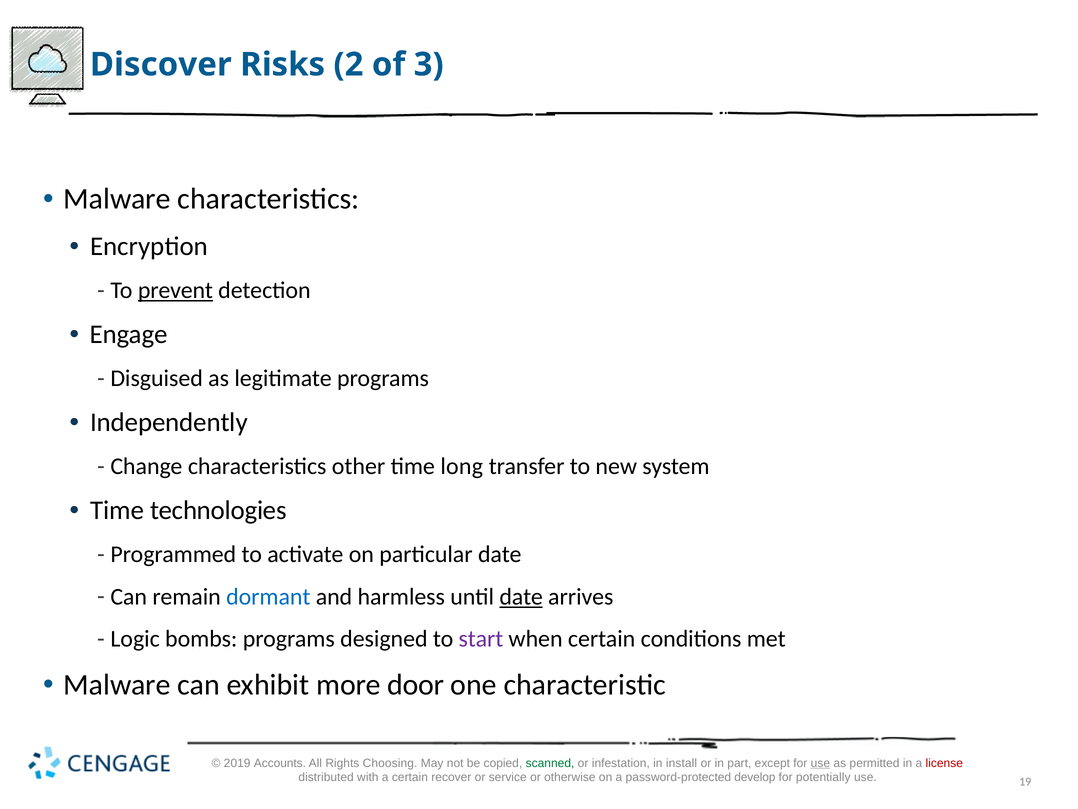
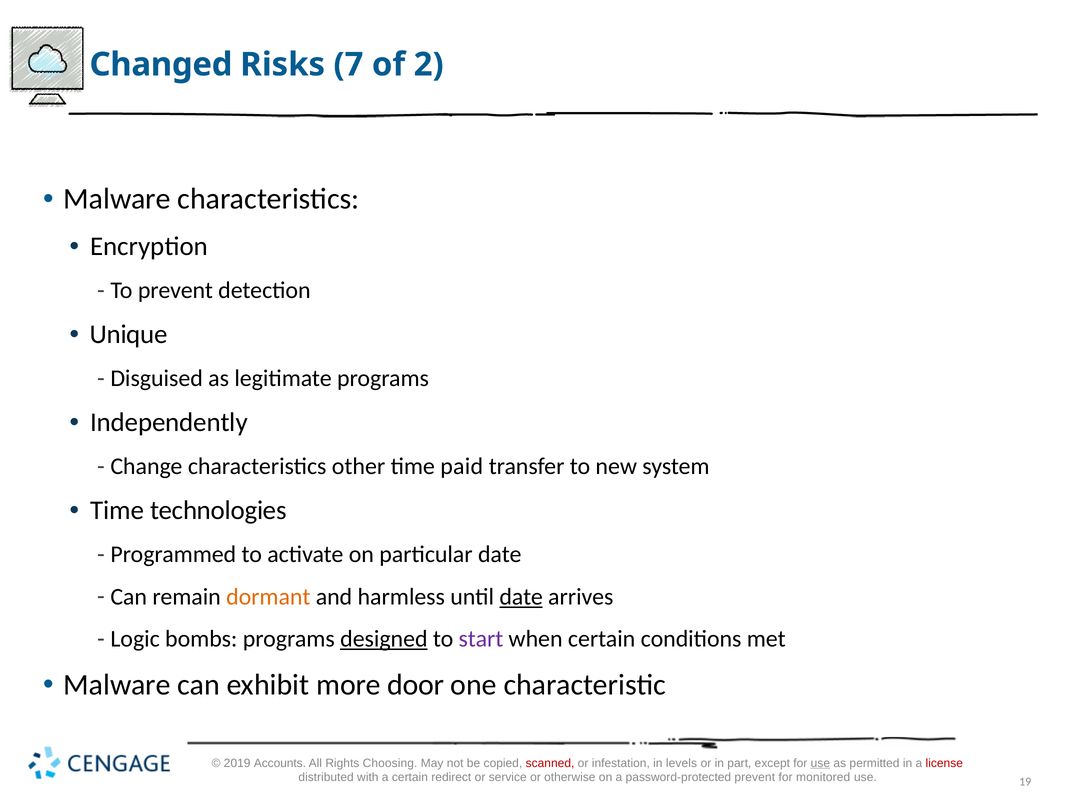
Discover: Discover -> Changed (161, 65)
2: 2 -> 7 (348, 65)
3: 3 -> 2 (429, 65)
prevent underline: present -> none (175, 290)
Engage: Engage -> Unique (129, 334)
long: long -> paid (462, 466)
dormant colour: blue -> orange (268, 596)
designed underline: none -> present (384, 639)
scanned colour: green -> red (550, 763)
install: install -> levels (682, 763)
recover: recover -> redirect (451, 777)
password-protected develop: develop -> prevent (755, 777)
potentially: potentially -> monitored (823, 777)
